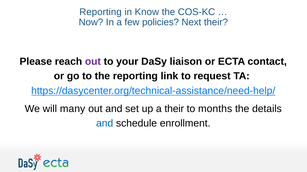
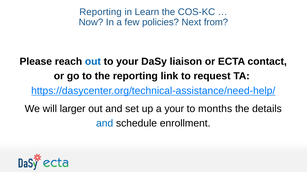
Know: Know -> Learn (147, 12)
Next their: their -> from (216, 22)
out colour: purple -> blue (93, 62)
many: many -> larger (73, 109)
a their: their -> your (174, 109)
